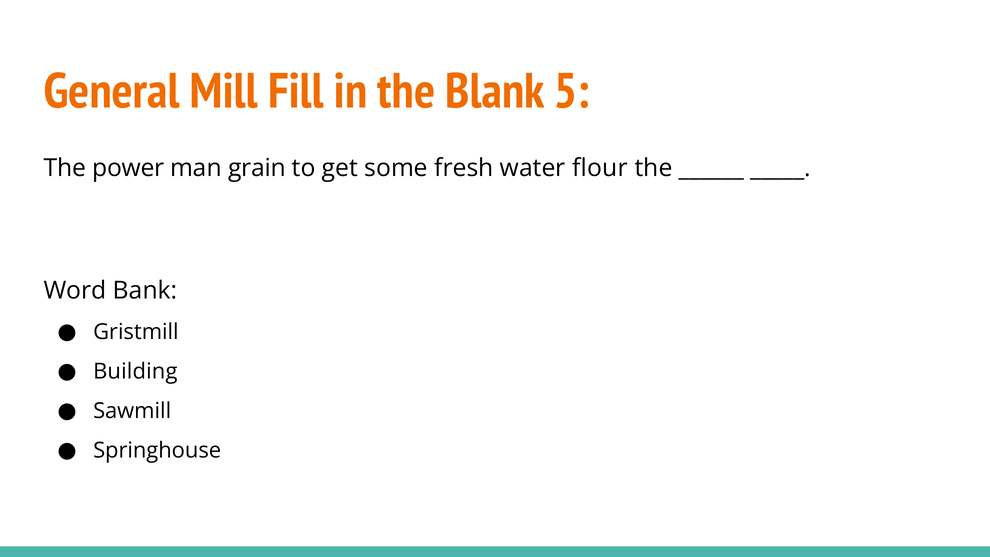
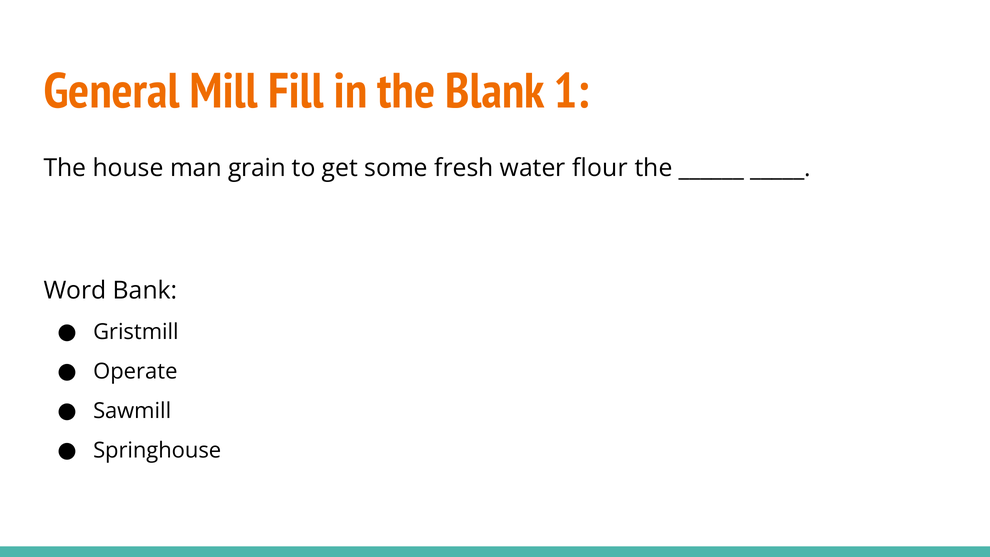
5: 5 -> 1 (572, 91)
power: power -> house (128, 168)
Building: Building -> Operate (135, 371)
